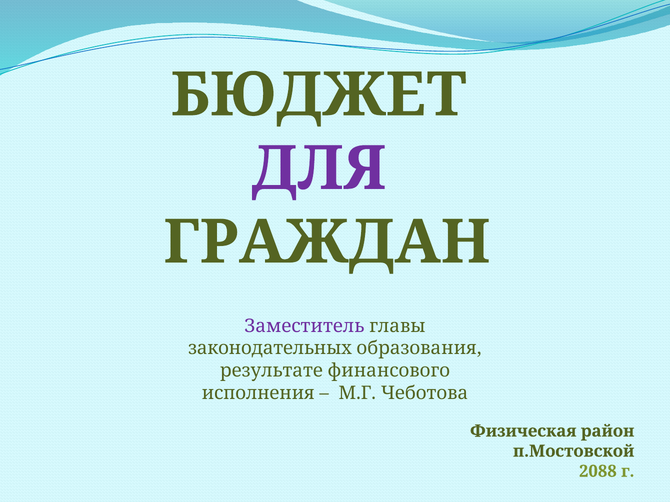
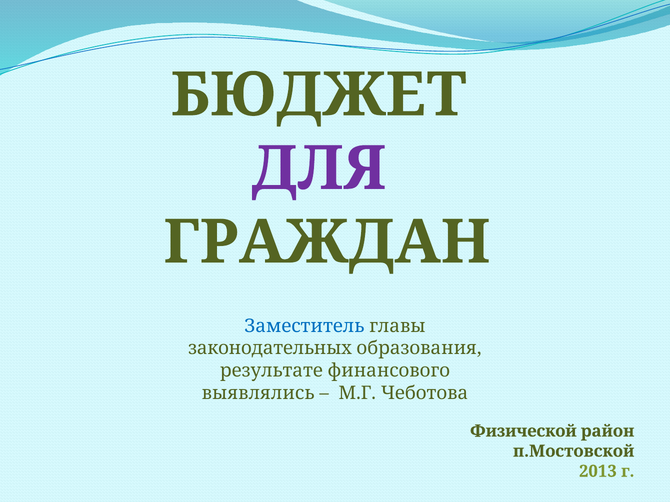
Заместитель colour: purple -> blue (304, 326)
исполнения: исполнения -> выявлялись (258, 393)
Физическая: Физическая -> Физической (523, 432)
2088: 2088 -> 2013 (598, 472)
